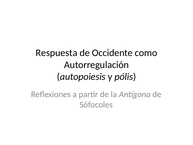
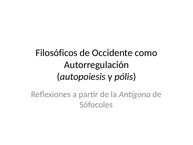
Respuesta: Respuesta -> Filosóficos (57, 53)
